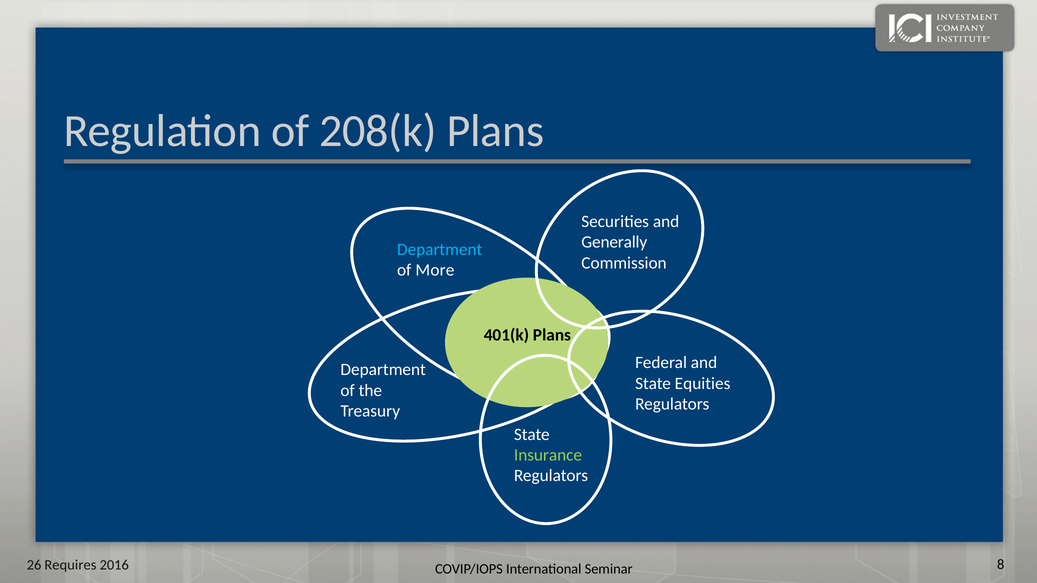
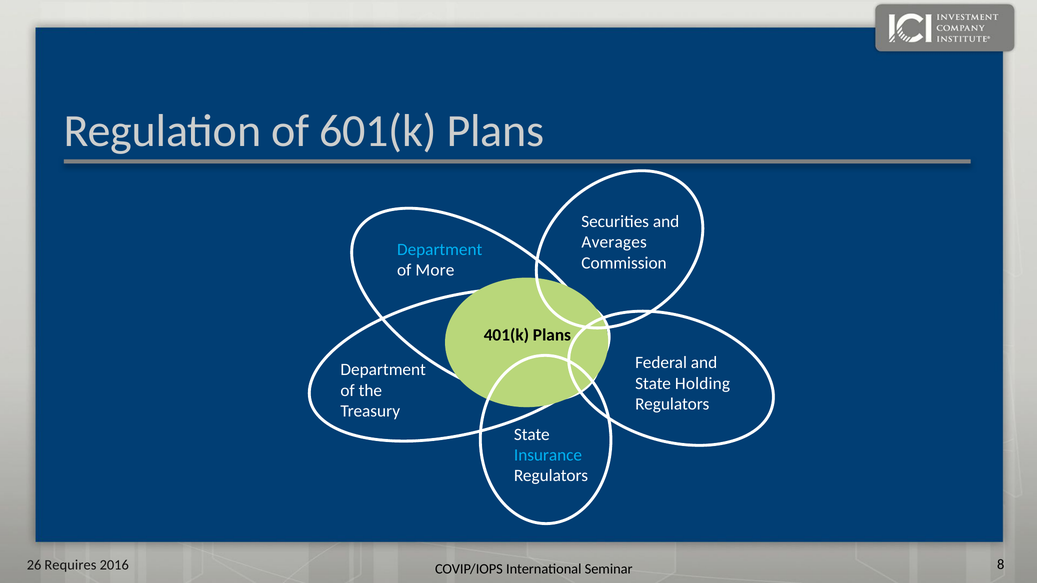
208(k: 208(k -> 601(k (378, 131)
Generally: Generally -> Averages (614, 242)
Equities: Equities -> Holding (703, 384)
Insurance colour: light green -> light blue (548, 455)
